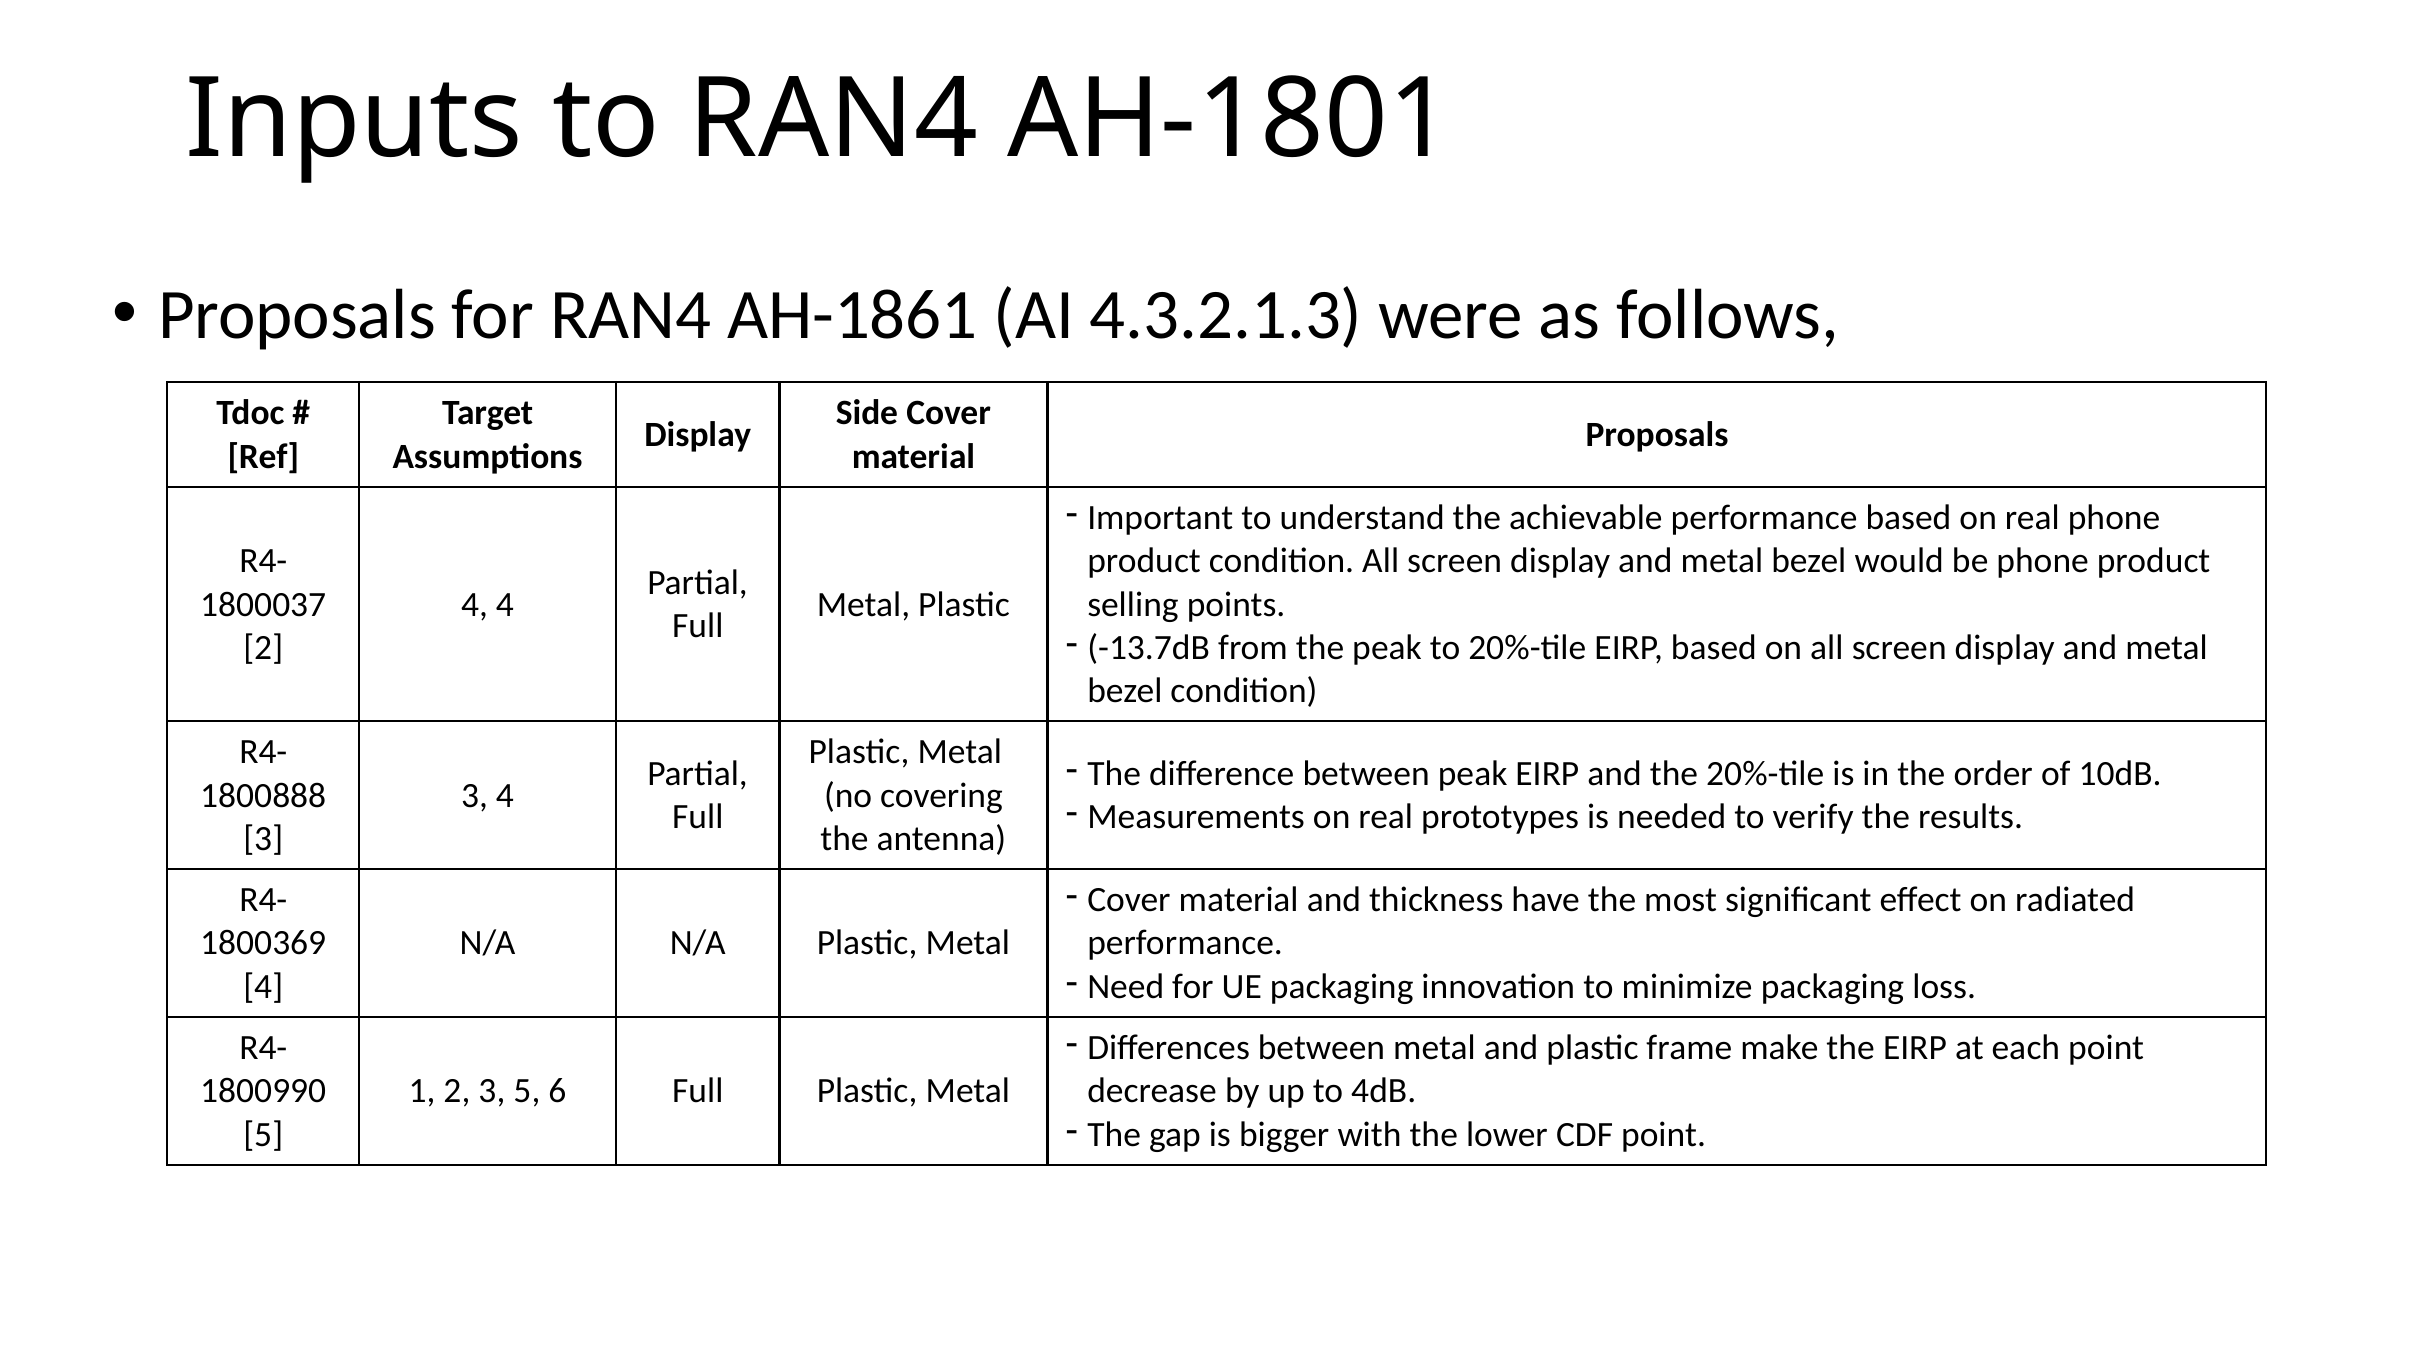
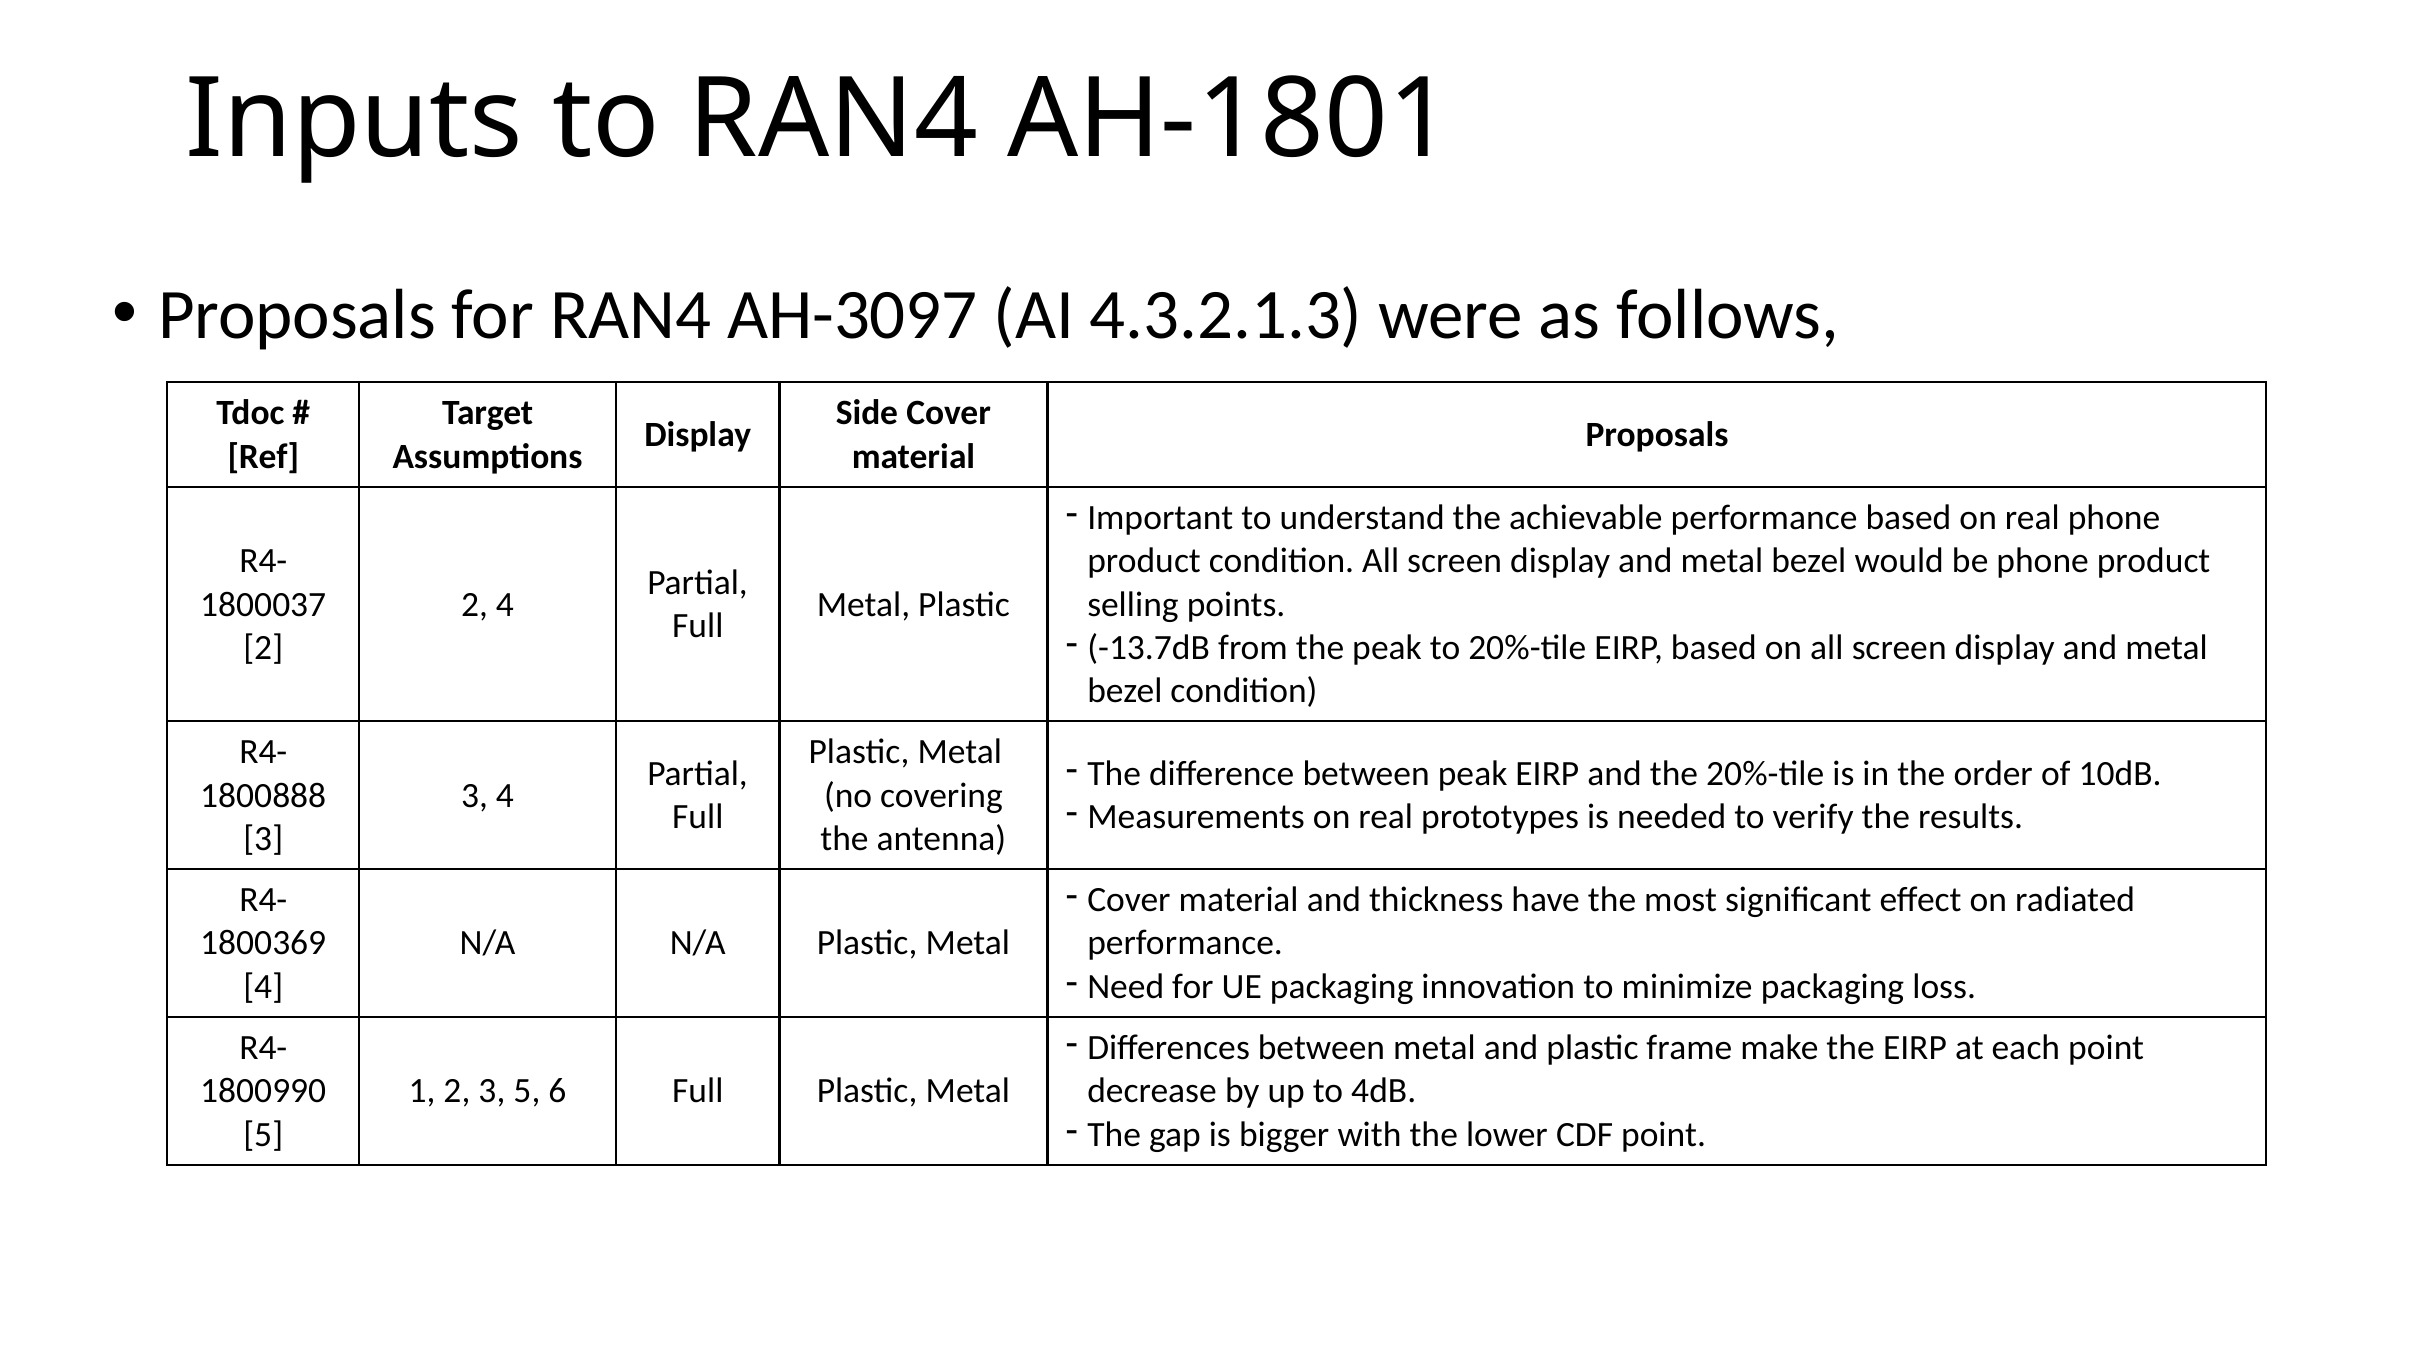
AH-1861: AH-1861 -> AH-3097 (852, 315)
4: 4 -> 2 (475, 604)
